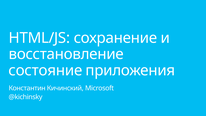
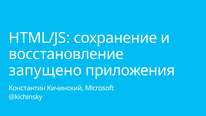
состояние: состояние -> запущено (45, 70)
